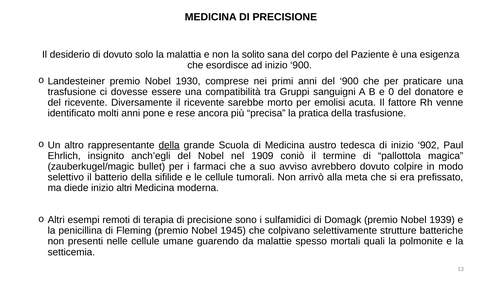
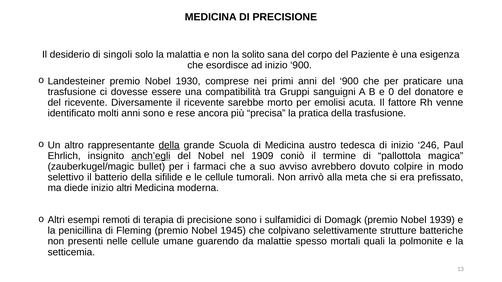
di dovuto: dovuto -> singoli (118, 55)
anni pone: pone -> sono (154, 113)
902: 902 -> 246 (429, 145)
anch’egli underline: none -> present (151, 156)
